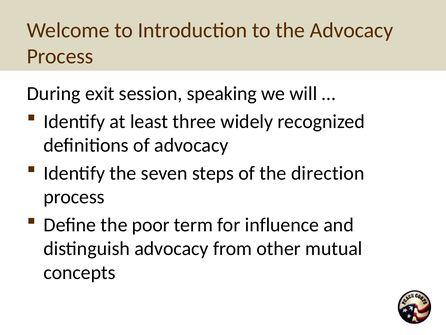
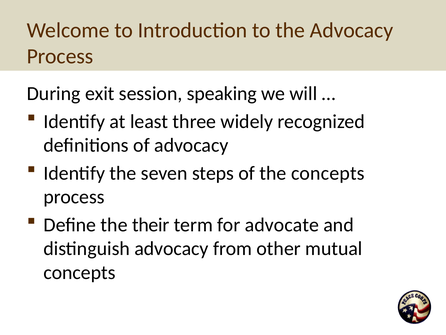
the direction: direction -> concepts (328, 173)
poor: poor -> their (151, 225)
influence: influence -> advocate (282, 225)
